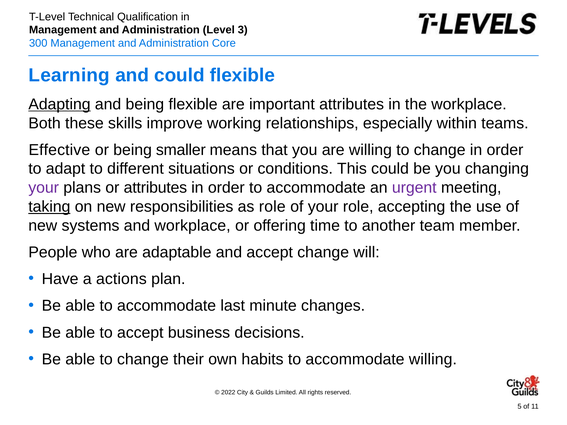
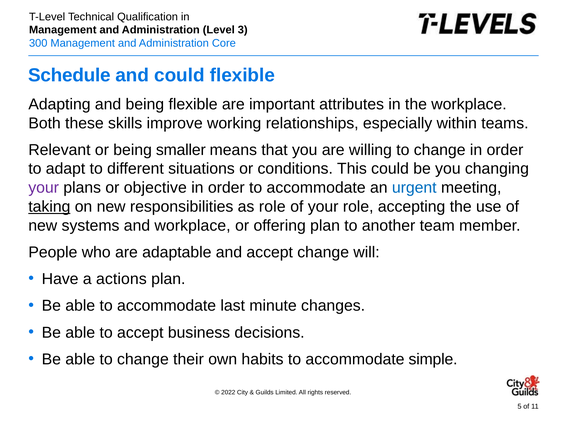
Learning: Learning -> Schedule (69, 75)
Adapting underline: present -> none (59, 104)
Effective: Effective -> Relevant (59, 150)
or attributes: attributes -> objective (155, 188)
urgent colour: purple -> blue (414, 188)
offering time: time -> plan (325, 226)
accommodate willing: willing -> simple (433, 359)
